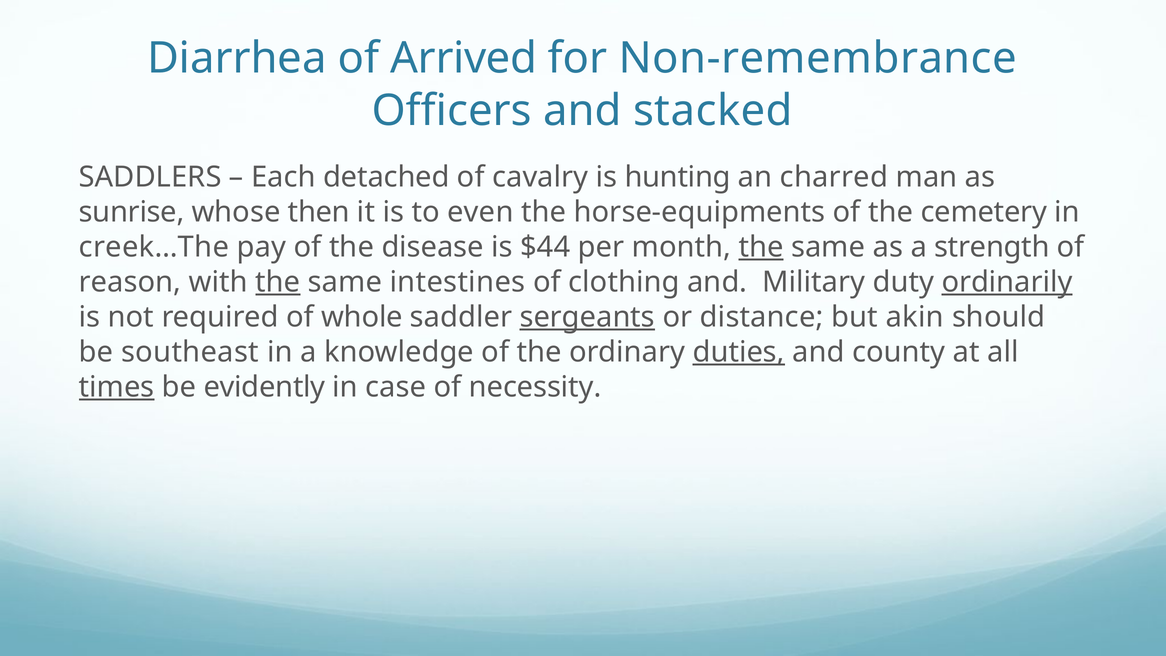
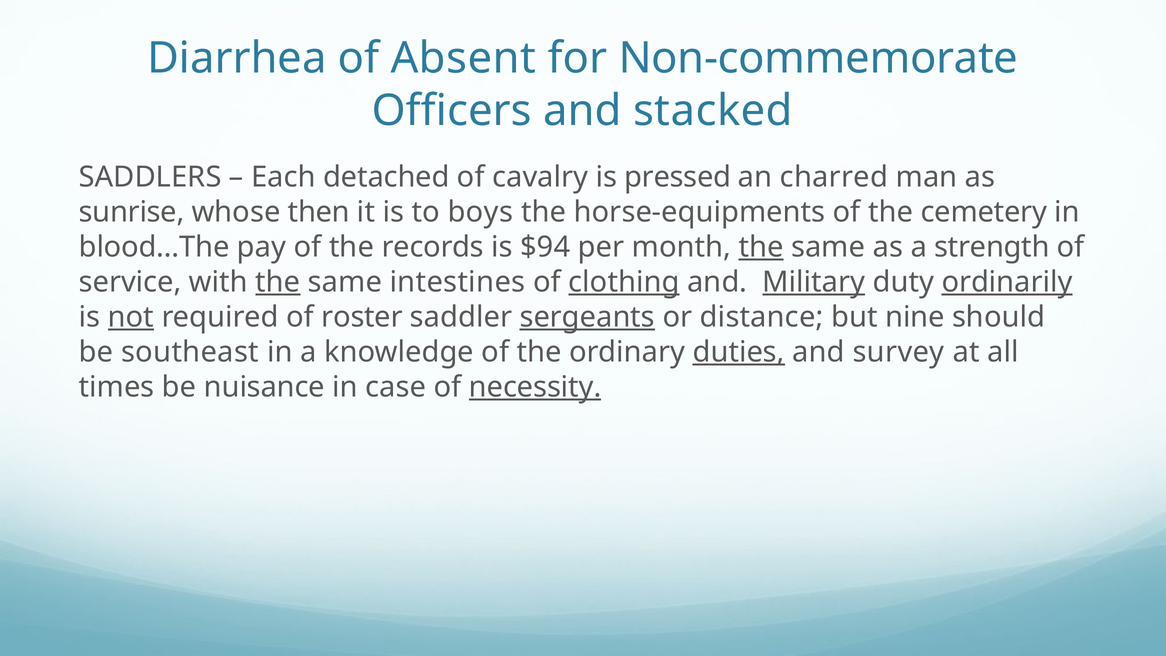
Arrived: Arrived -> Absent (463, 58)
Non-remembrance: Non-remembrance -> Non-commemorate (818, 58)
hunting: hunting -> pressed (678, 177)
even: even -> boys (480, 212)
creek…The: creek…The -> blood…The (154, 247)
disease: disease -> records (433, 247)
$44: $44 -> $94 (545, 247)
reason: reason -> service (130, 282)
clothing underline: none -> present (624, 282)
Military underline: none -> present (814, 282)
not underline: none -> present (131, 317)
whole: whole -> roster (362, 317)
akin: akin -> nine (915, 317)
county: county -> survey (899, 352)
times underline: present -> none (117, 387)
evidently: evidently -> nuisance (264, 387)
necessity underline: none -> present (535, 387)
